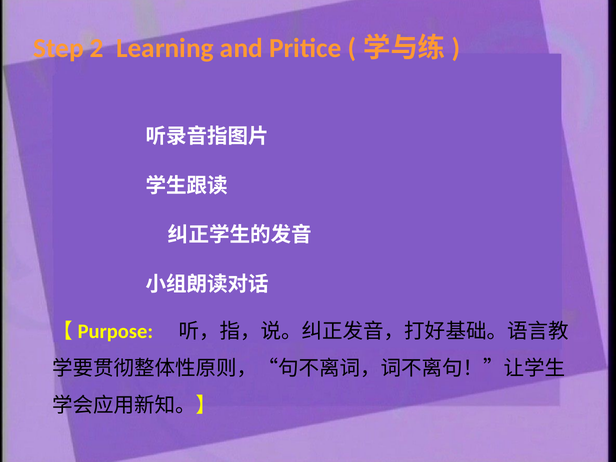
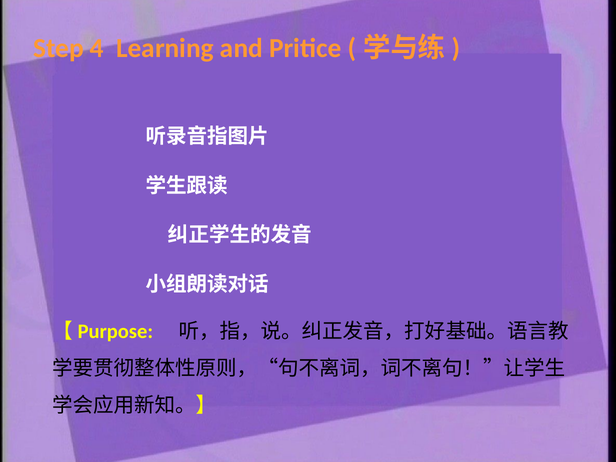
2: 2 -> 4 (97, 48)
